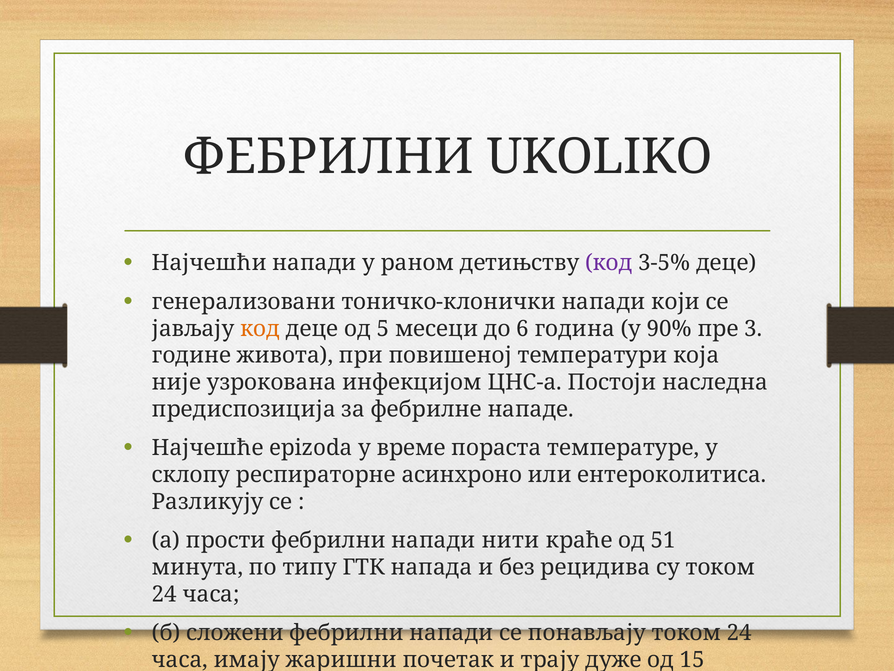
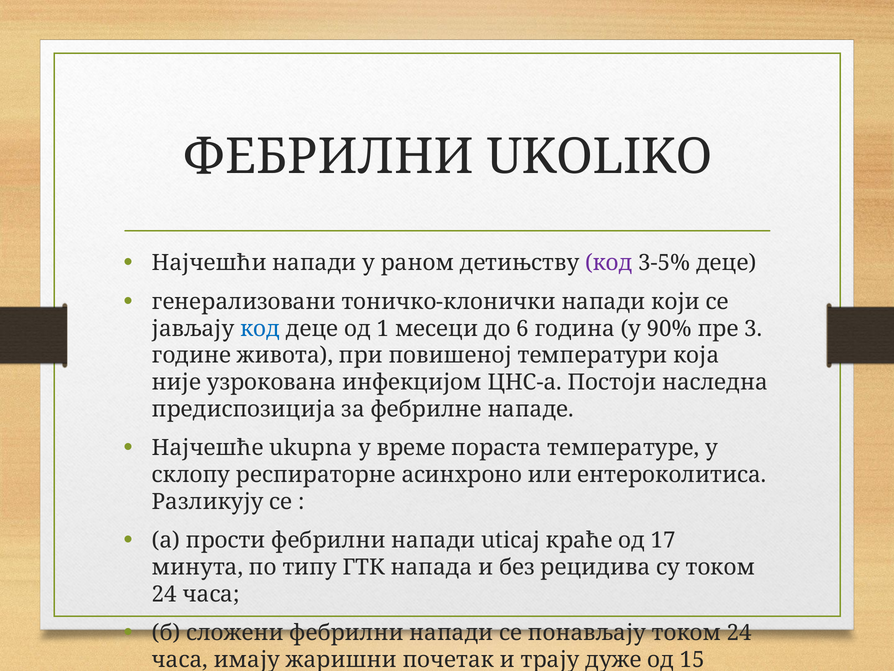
код colour: orange -> blue (260, 328)
5: 5 -> 1 (383, 328)
epizoda: epizoda -> ukupna (311, 448)
нити: нити -> uticaj (511, 540)
51: 51 -> 17 (663, 540)
